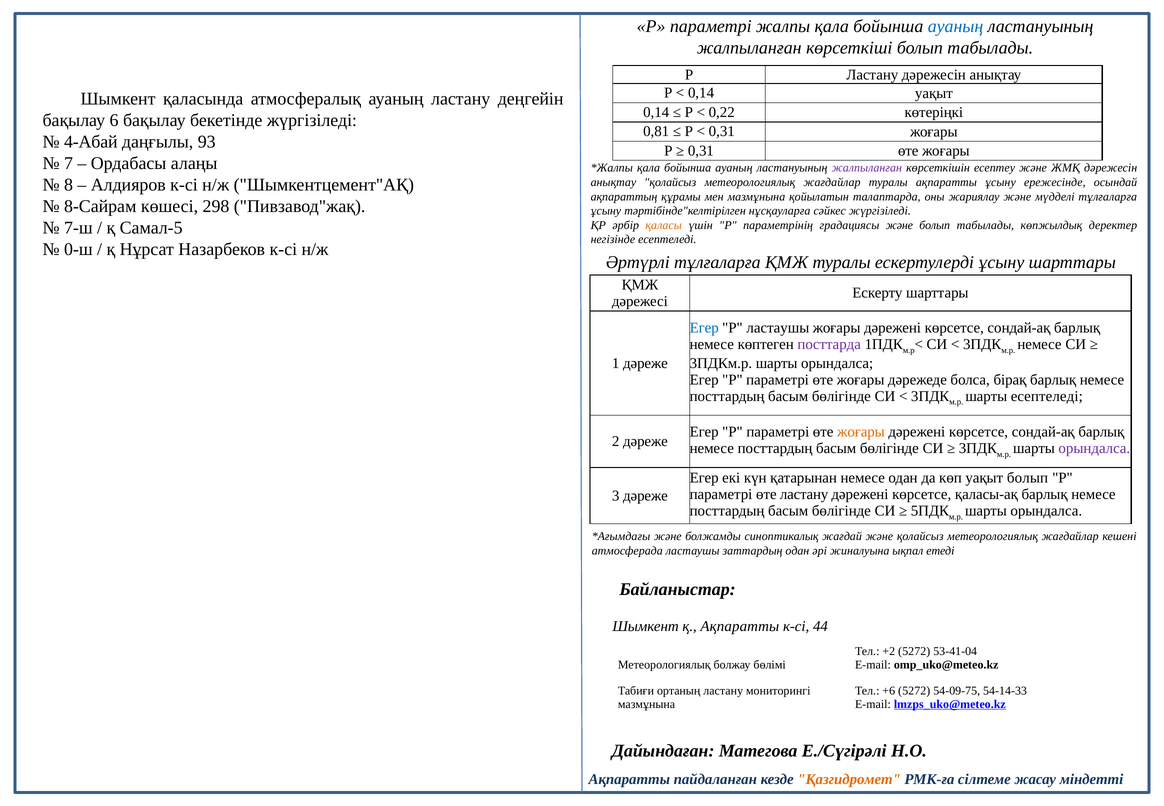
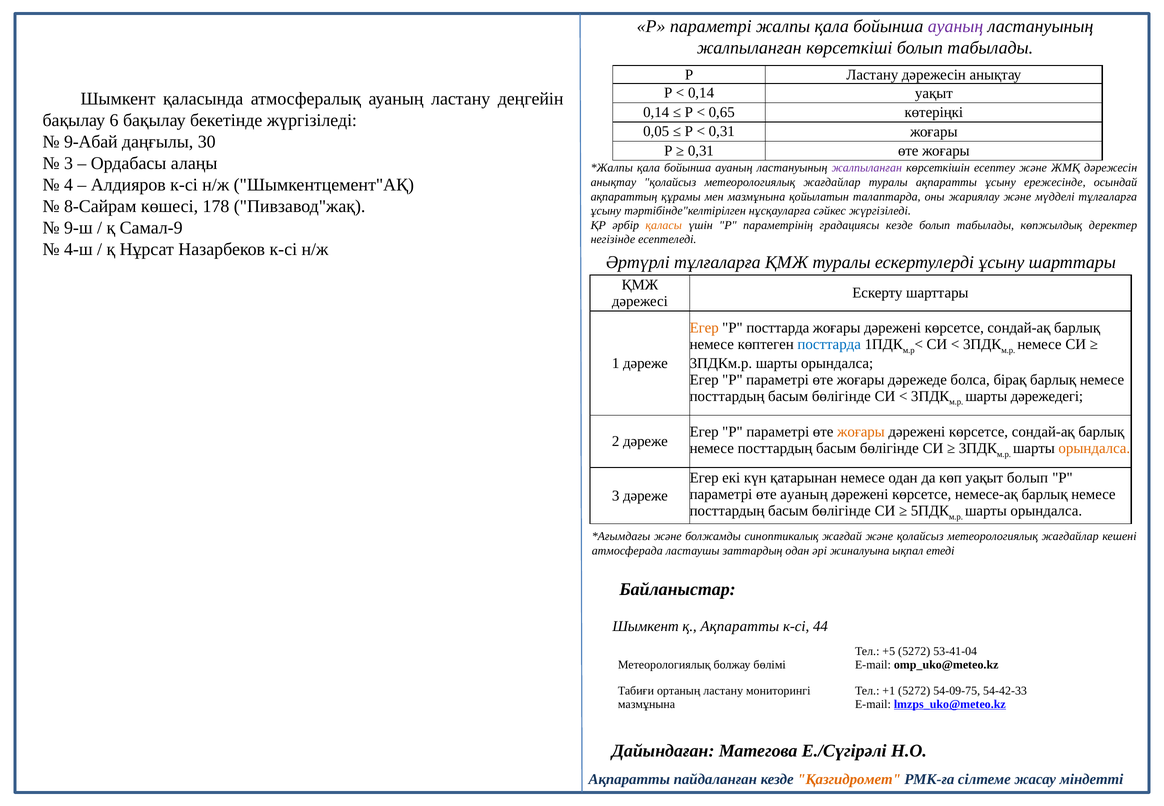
ауаның colour: blue -> purple (956, 26)
0,22: 0,22 -> 0,65 (722, 112)
0,81: 0,81 -> 0,05 (656, 131)
4-Абай: 4-Абай -> 9-Абай (91, 142)
93: 93 -> 30 (207, 142)
7: 7 -> 3 (69, 163)
8: 8 -> 4 (69, 185)
298: 298 -> 178 (216, 206)
7-ш: 7-ш -> 9-ш (78, 228)
Самал-5: Самал-5 -> Самал-9 (151, 228)
градациясы және: және -> кезде (899, 225)
0-ш: 0-ш -> 4-ш (78, 249)
Егер colour: blue -> orange (704, 328)
Р ластаушы: ластаушы -> посттарда (778, 328)
посттарда colour: purple -> blue (829, 344)
шарты есептеледі: есептеледі -> дәрежедегі (1047, 396)
орындалса colour: purple -> orange (1094, 448)
өте ластану: ластану -> ауаның (804, 494)
қаласы-ақ: қаласы-ақ -> немесе-ақ (986, 494)
+2: +2 -> +5 (889, 651)
+6: +6 -> +1 (889, 691)
54-14-33: 54-14-33 -> 54-42-33 (1005, 691)
